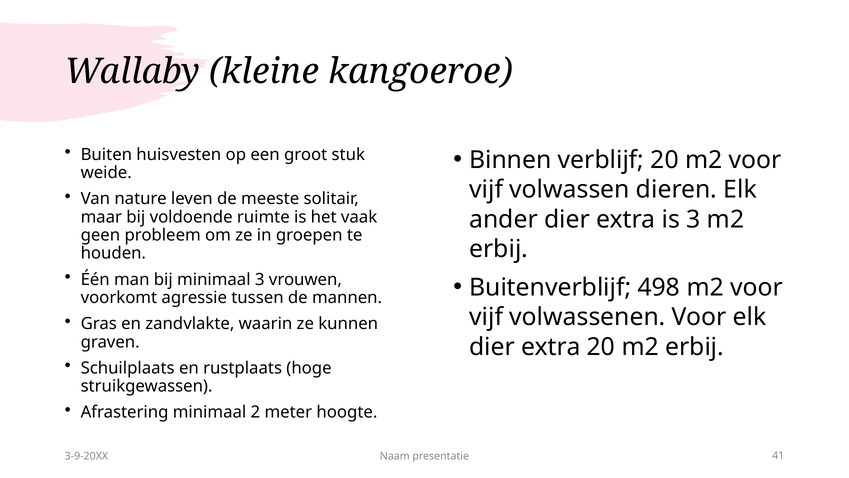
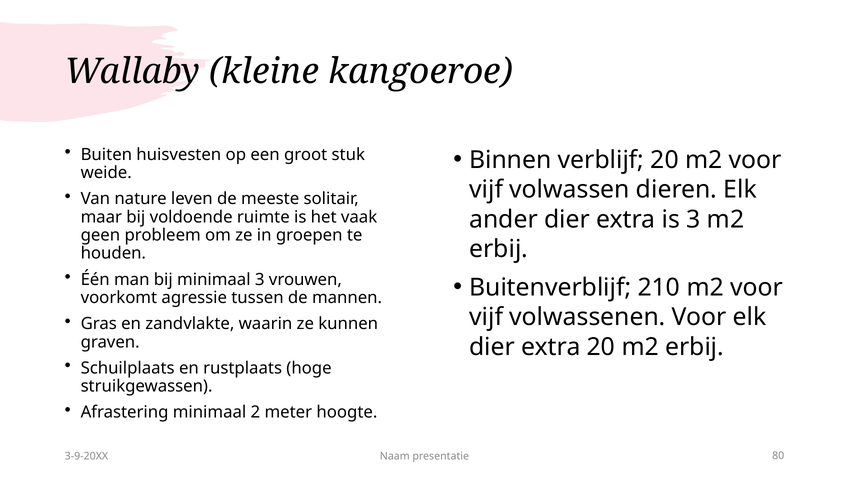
498: 498 -> 210 (659, 287)
41: 41 -> 80 (778, 455)
